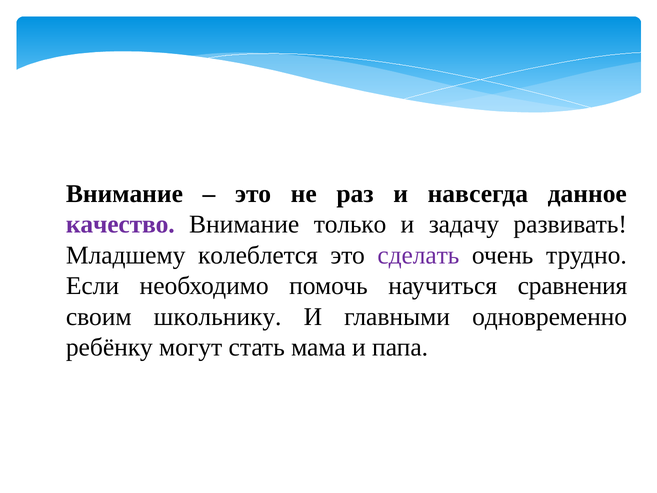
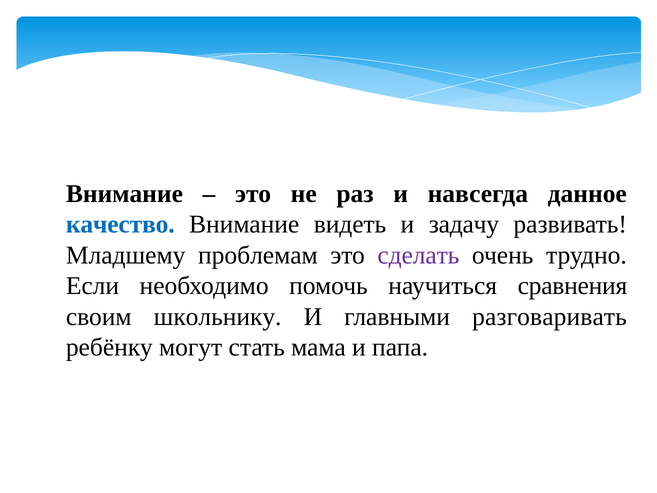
качество colour: purple -> blue (120, 224)
только: только -> видеть (350, 224)
колеблется: колеблется -> проблемам (258, 255)
одновременно: одновременно -> разговаривать (550, 316)
